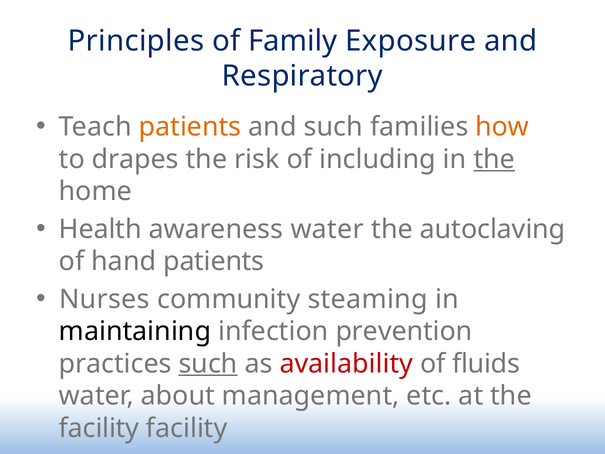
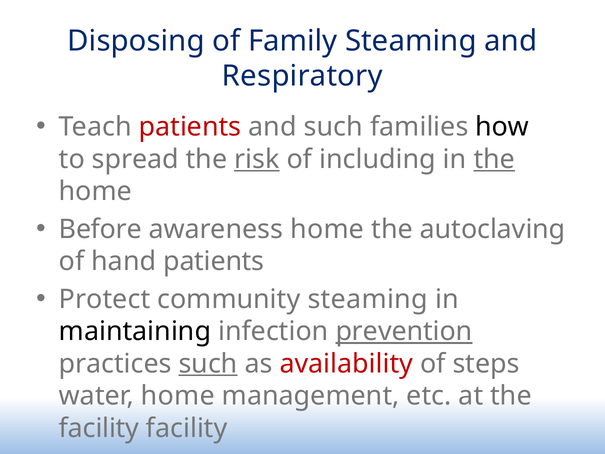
Principles: Principles -> Disposing (136, 41)
Family Exposure: Exposure -> Steaming (411, 41)
patients colour: orange -> red (190, 127)
how colour: orange -> black (502, 127)
drapes: drapes -> spread (135, 159)
risk underline: none -> present (257, 159)
Health: Health -> Before (100, 229)
awareness water: water -> home (327, 229)
Nurses: Nurses -> Protect (105, 299)
prevention underline: none -> present (404, 331)
fluids: fluids -> steps (486, 364)
water about: about -> home (178, 396)
